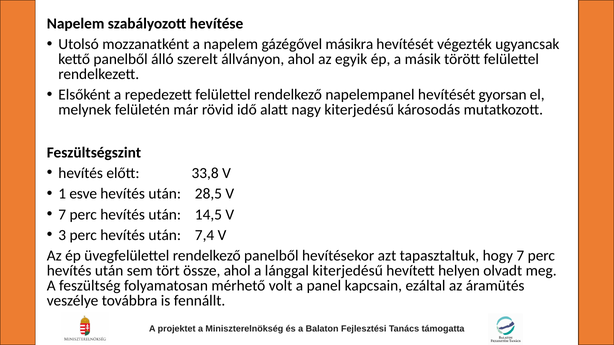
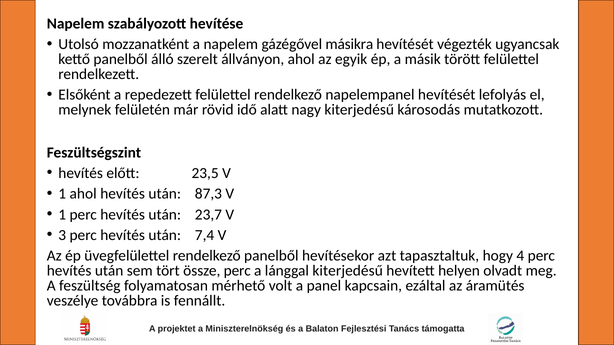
gyorsan: gyorsan -> lefolyás (503, 95)
33,8: 33,8 -> 23,5 (205, 173)
1 esve: esve -> ahol (83, 194)
28,5: 28,5 -> 87,3 (208, 194)
7: 7 -> 1 (62, 215)
14,5: 14,5 -> 23,7 (208, 215)
hogy 7: 7 -> 4 (520, 256)
össze ahol: ahol -> perc (237, 271)
